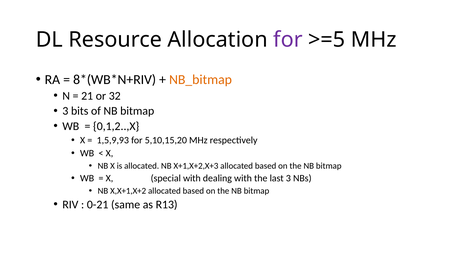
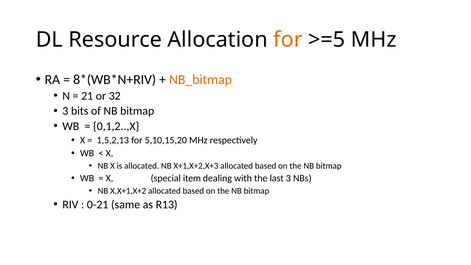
for colour: purple -> orange (288, 40)
1,5,9,93: 1,5,9,93 -> 1,5,2,13 (113, 140)
special with: with -> item (192, 178)
